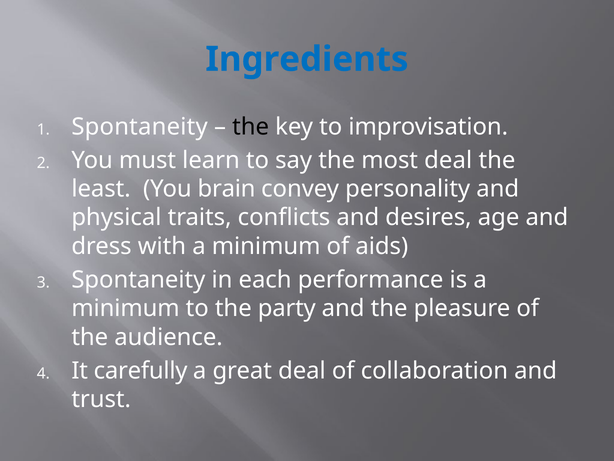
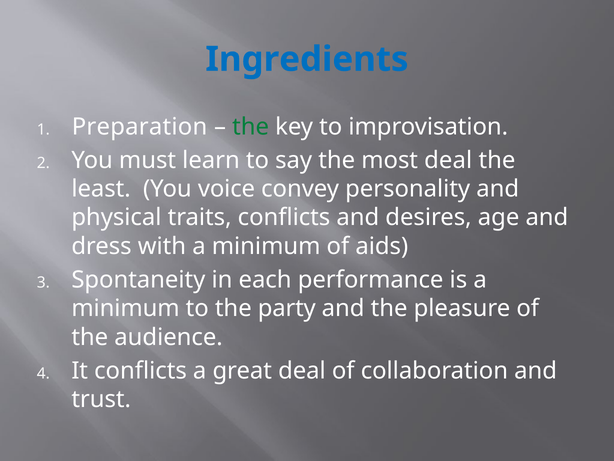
Spontaneity: Spontaneity -> Preparation (140, 127)
the colour: black -> green (251, 127)
brain: brain -> voice (226, 189)
It carefully: carefully -> conflicts (141, 370)
